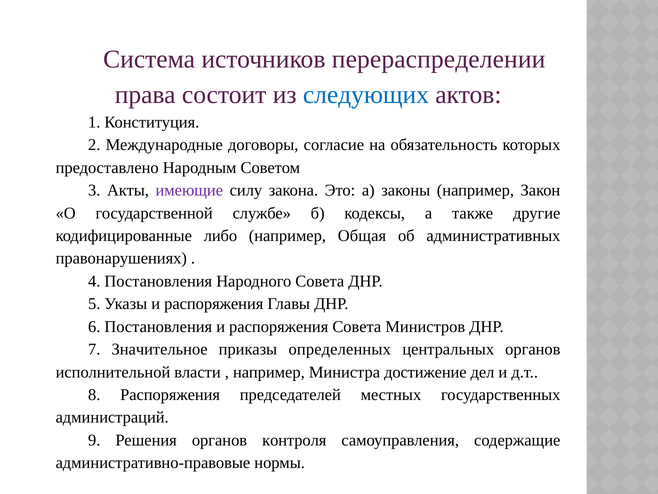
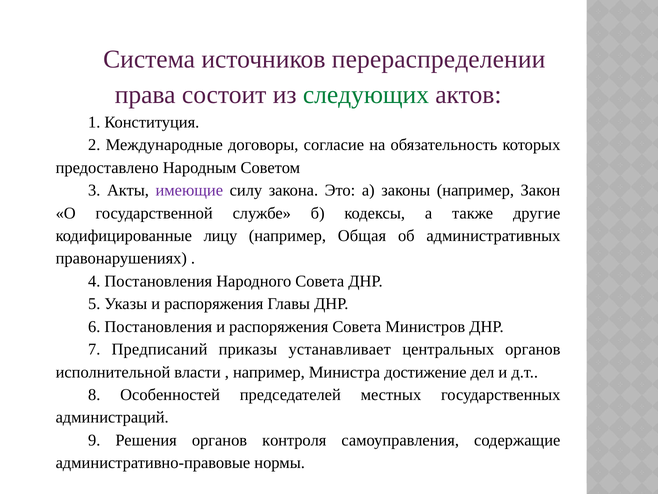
следующих colour: blue -> green (366, 95)
либо: либо -> лицу (220, 236)
Значительное: Значительное -> Предписаний (159, 349)
определенных: определенных -> устанавливает (340, 349)
8 Распоряжения: Распоряжения -> Особенностей (170, 394)
